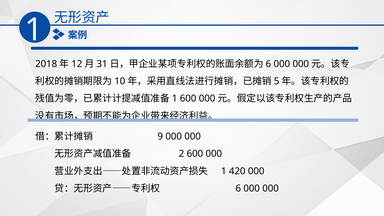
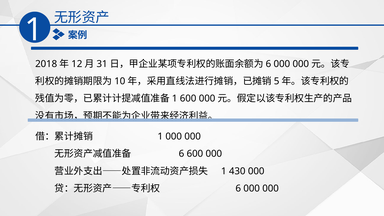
9: 9 -> 1 (160, 137)
2: 2 -> 6 (181, 154)
420: 420 -> 430 (237, 171)
